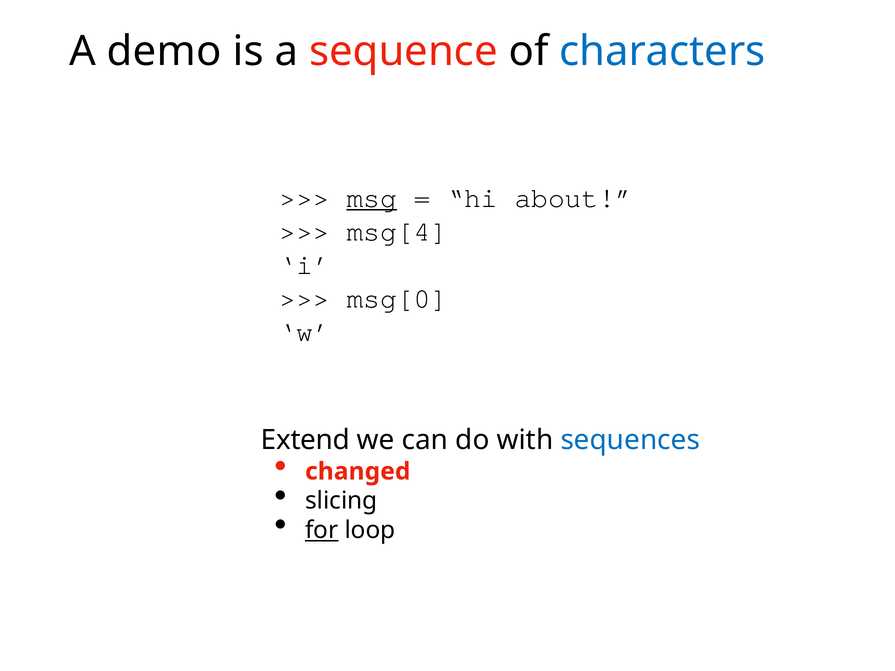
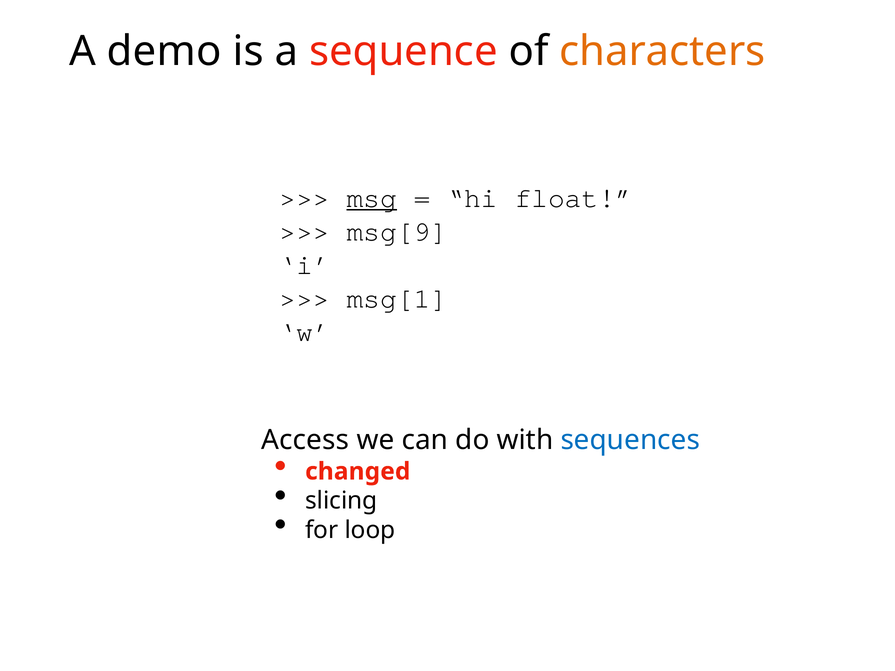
characters colour: blue -> orange (662, 51)
about: about -> float (573, 198)
msg[4: msg[4 -> msg[9 (397, 231)
msg[0: msg[0 -> msg[1 (397, 299)
Extend: Extend -> Access (305, 440)
for underline: present -> none (322, 530)
